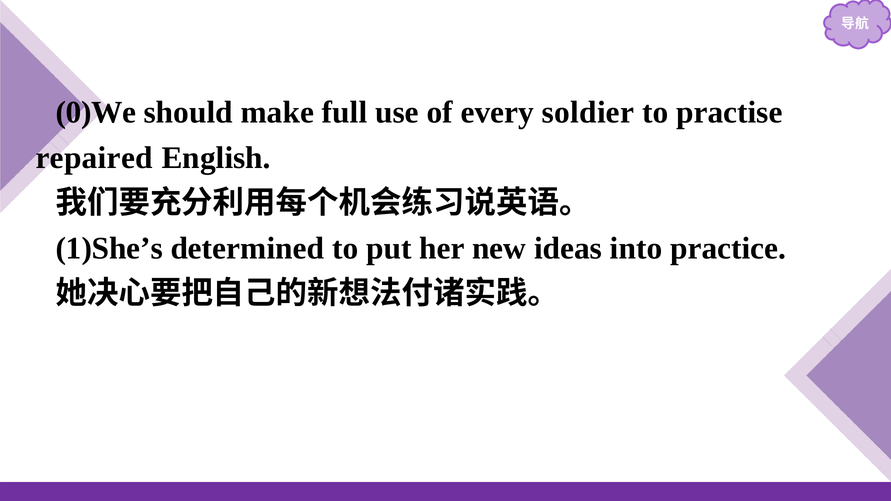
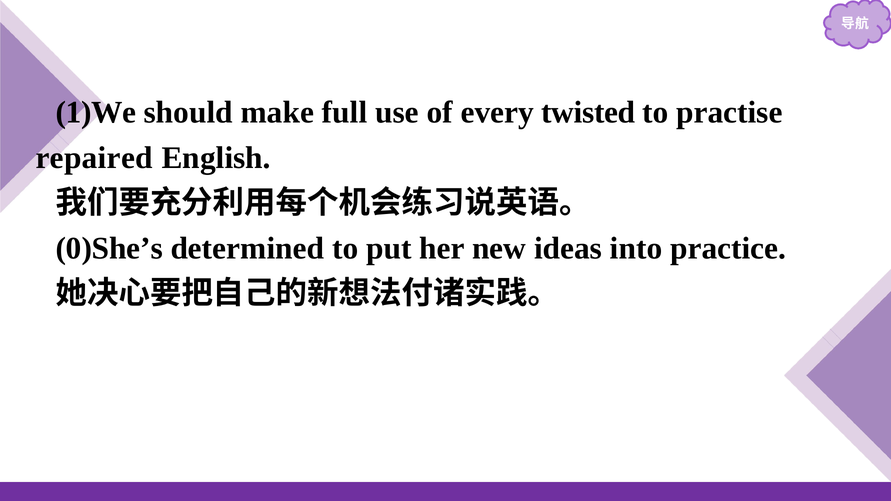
0)We: 0)We -> 1)We (96, 113)
soldier: soldier -> twisted (588, 113)
1)She’s: 1)She’s -> 0)She’s (109, 248)
